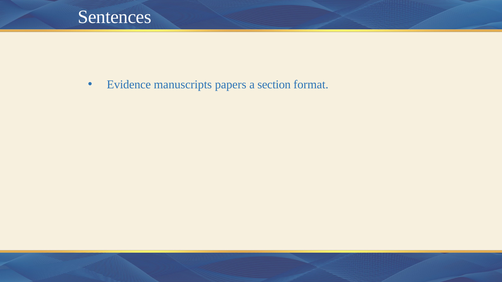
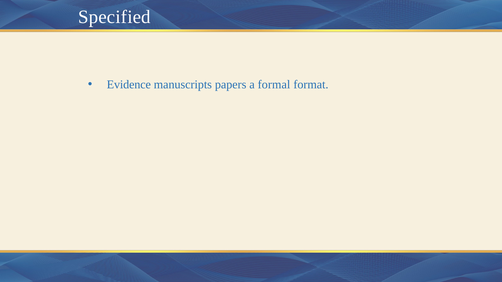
Sentences: Sentences -> Specified (114, 17)
section: section -> formal (274, 85)
